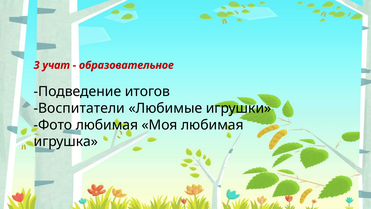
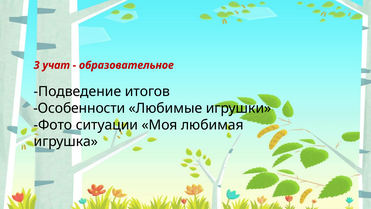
Воспитатели: Воспитатели -> Особенности (79, 108)
Фото любимая: любимая -> ситуации (107, 125)
